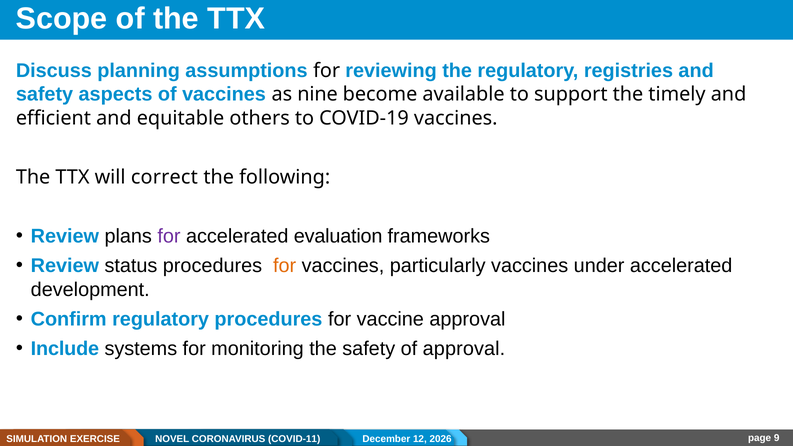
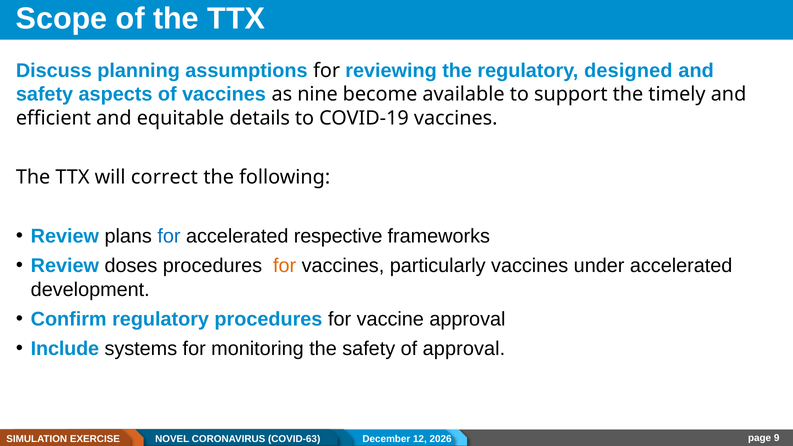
registries: registries -> designed (628, 71)
others: others -> details (260, 118)
for colour: purple -> blue (169, 236)
evaluation: evaluation -> respective (338, 236)
status: status -> doses (131, 266)
COVID-11: COVID-11 -> COVID-63 (294, 439)
